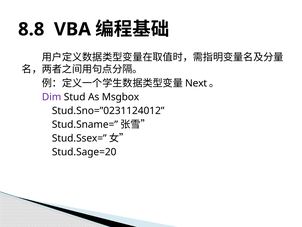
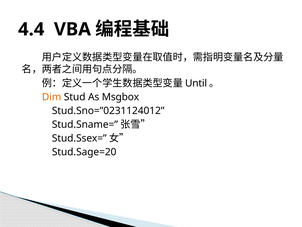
8.8: 8.8 -> 4.4 (31, 29)
Next: Next -> Until (196, 83)
Dim colour: purple -> orange (52, 97)
